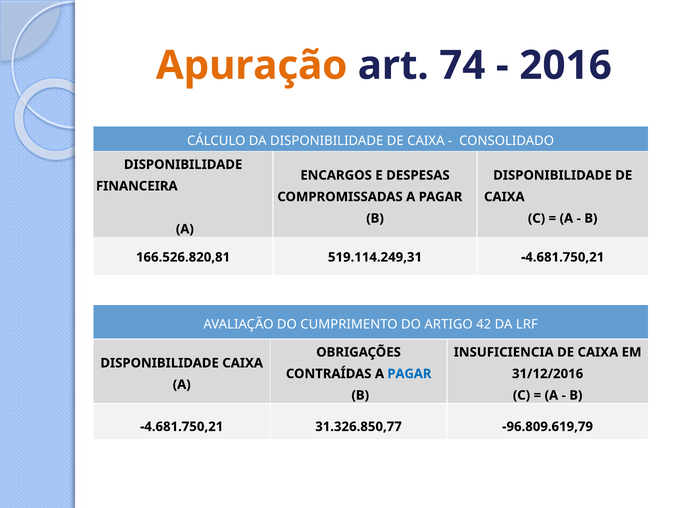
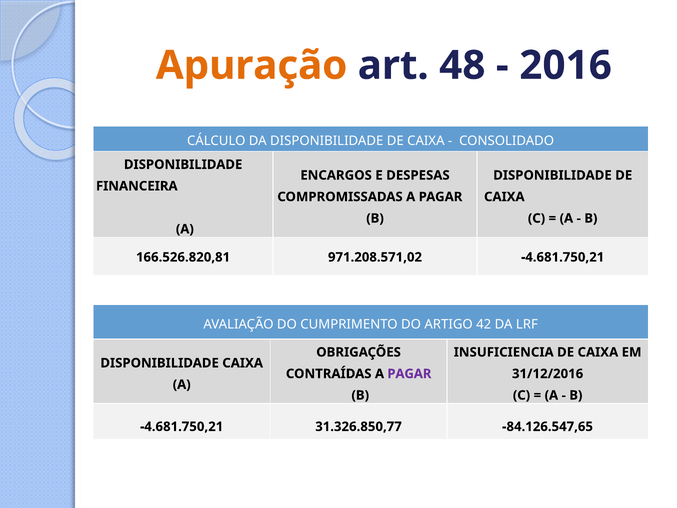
74: 74 -> 48 (462, 65)
519.114.249,31: 519.114.249,31 -> 971.208.571,02 (375, 257)
PAGAR colour: blue -> purple (409, 374)
-96.809.619,79: -96.809.619,79 -> -84.126.547,65 (548, 426)
